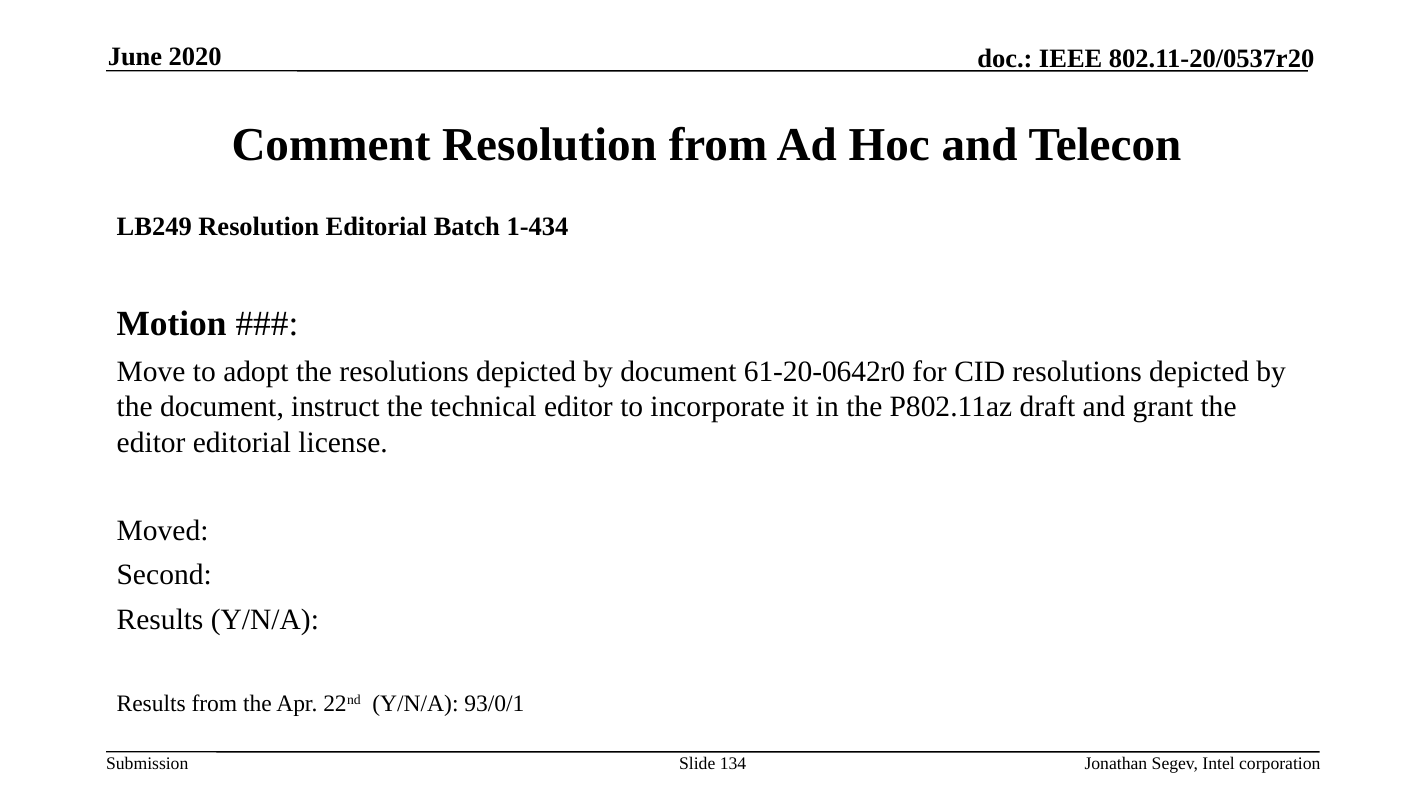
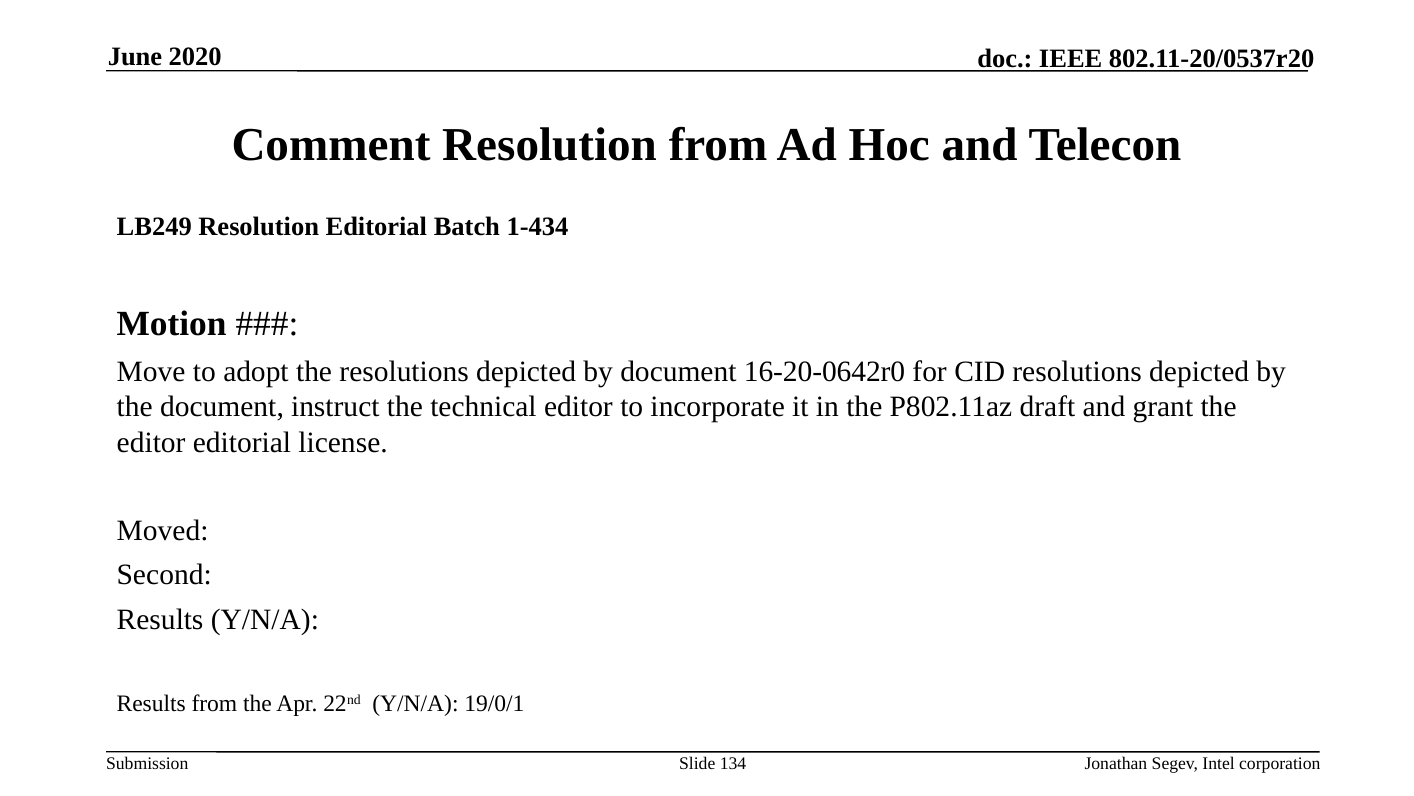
61-20-0642r0: 61-20-0642r0 -> 16-20-0642r0 (825, 371)
93/0/1: 93/0/1 -> 19/0/1 (494, 703)
